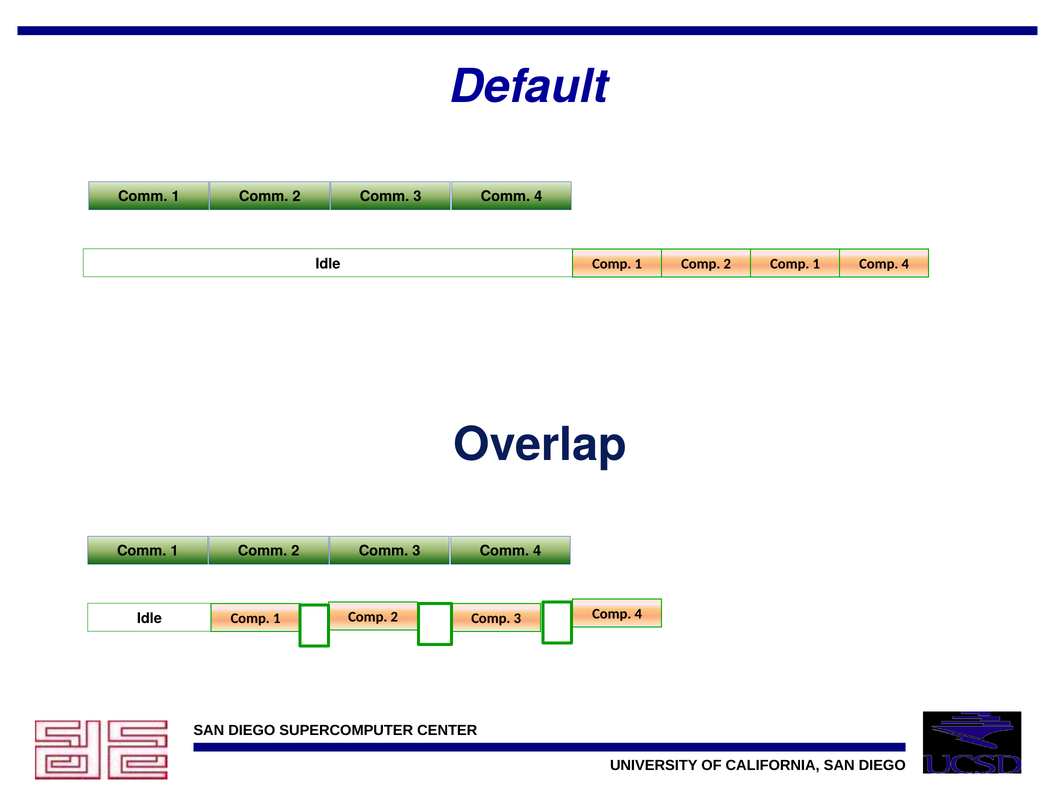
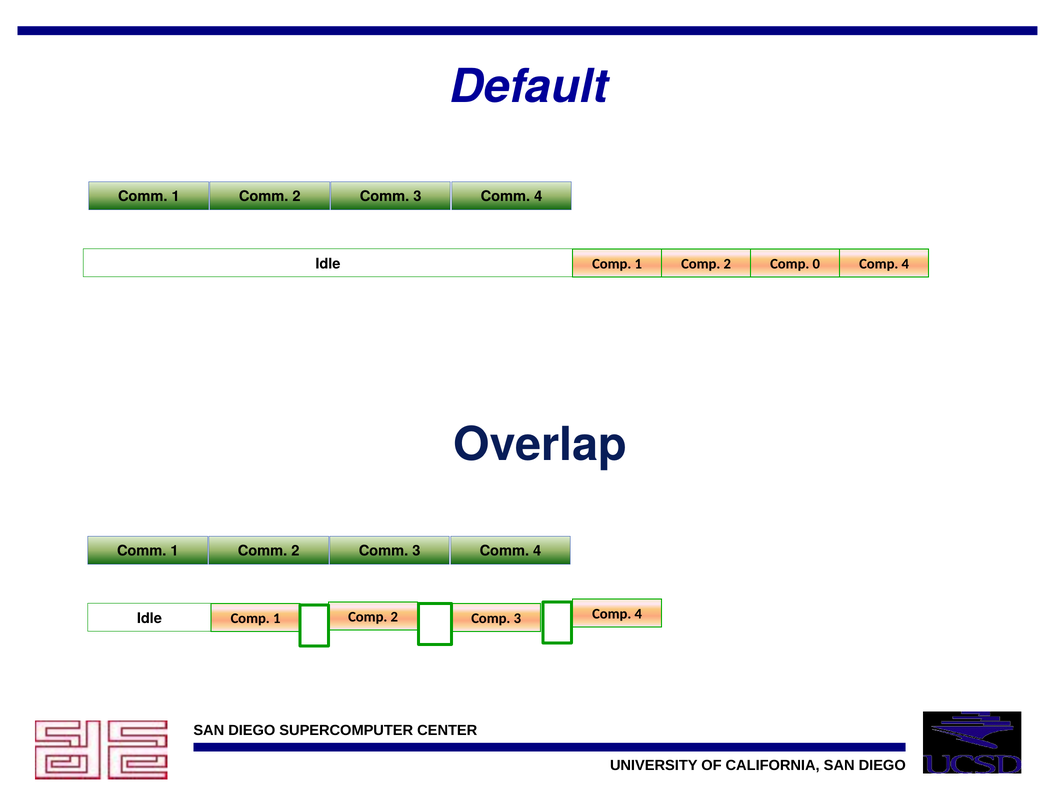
Comp 2 Comp 1: 1 -> 0 (816, 264)
